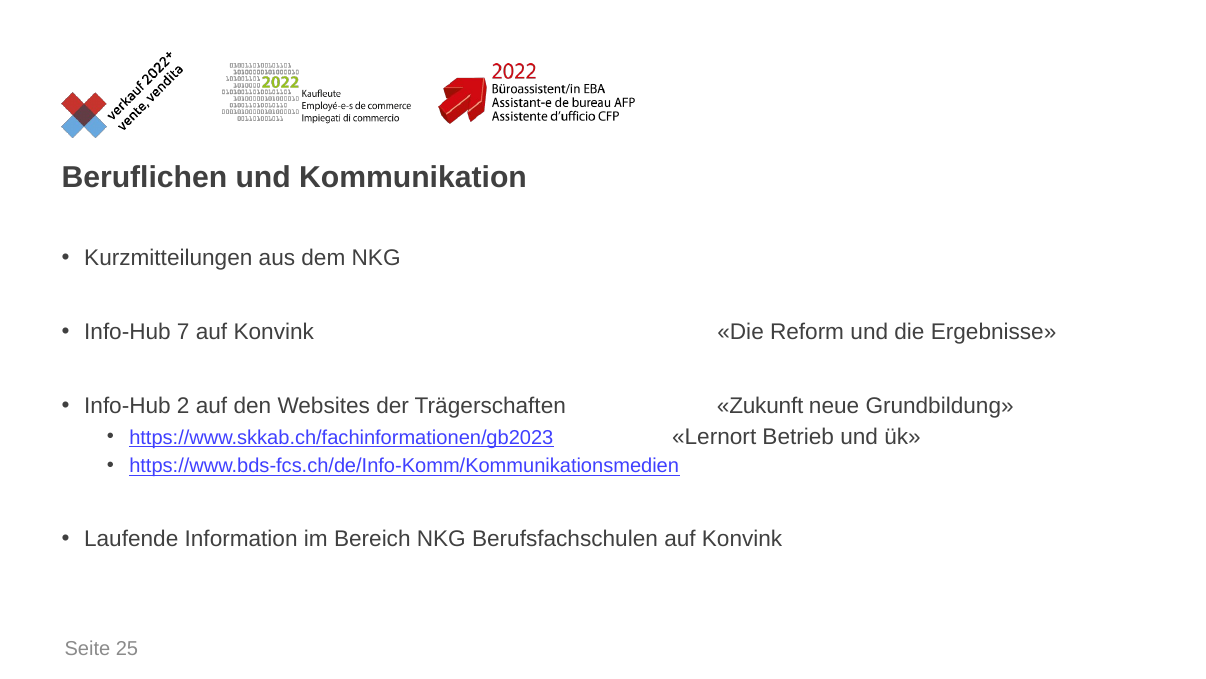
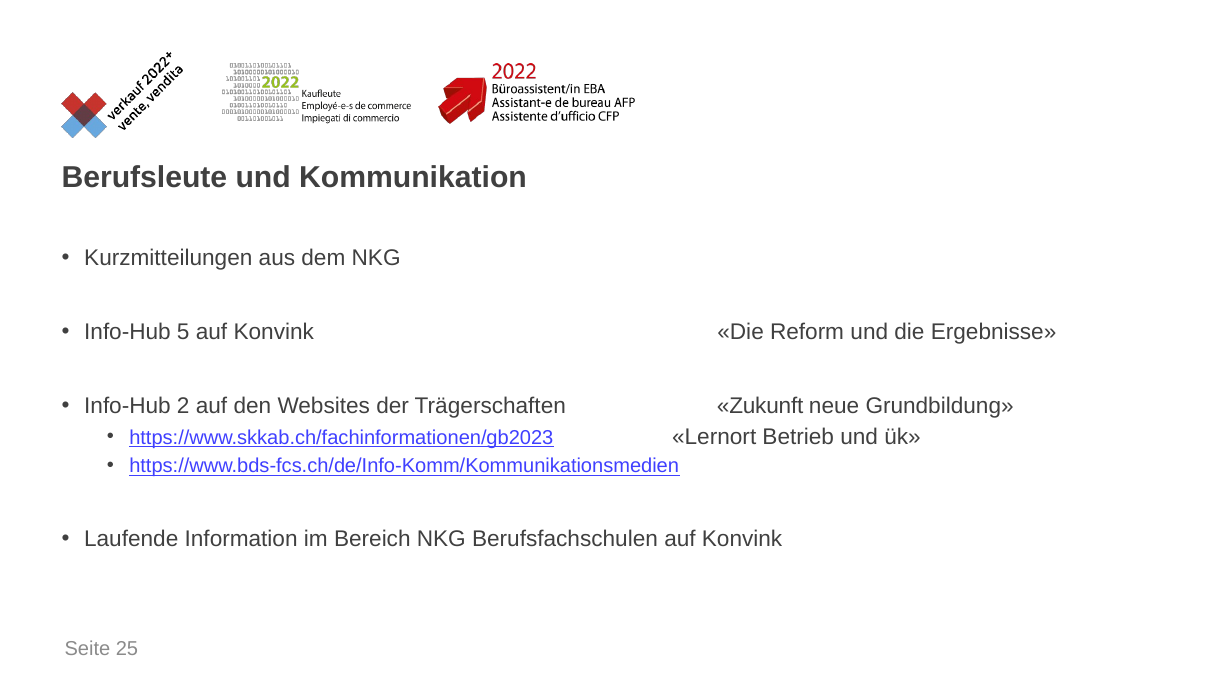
Beruflichen: Beruflichen -> Berufsleute (144, 177)
7: 7 -> 5 (183, 332)
